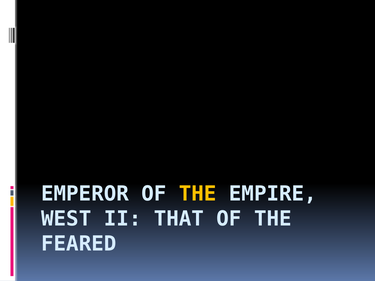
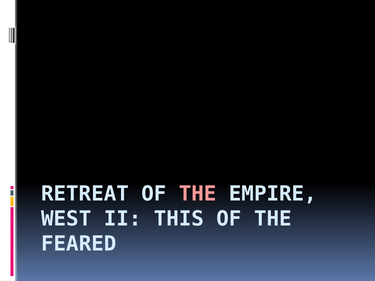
EMPEROR: EMPEROR -> RETREAT (85, 194)
THE colour: yellow -> pink (198, 194)
THAT: THAT -> THIS (179, 219)
